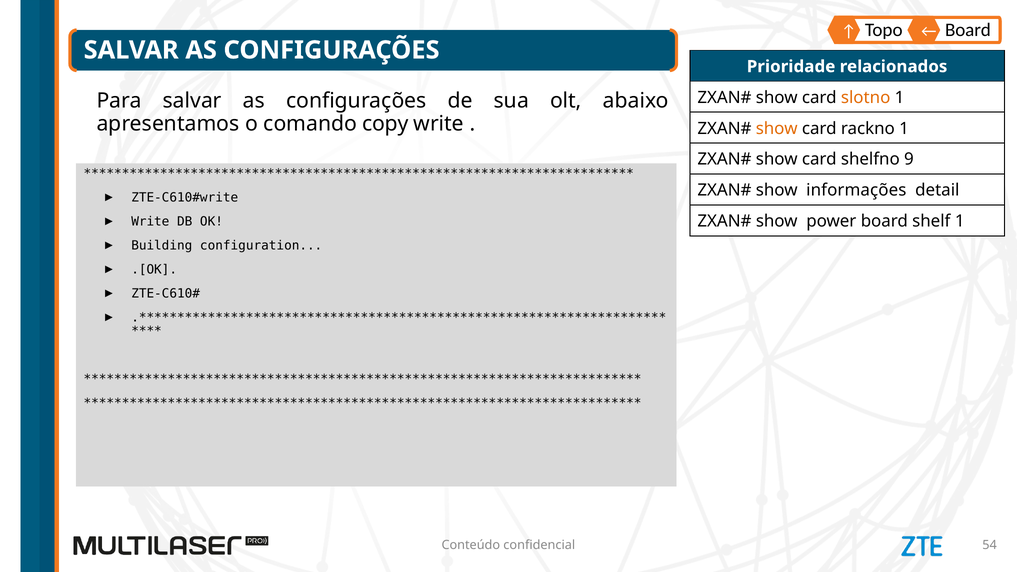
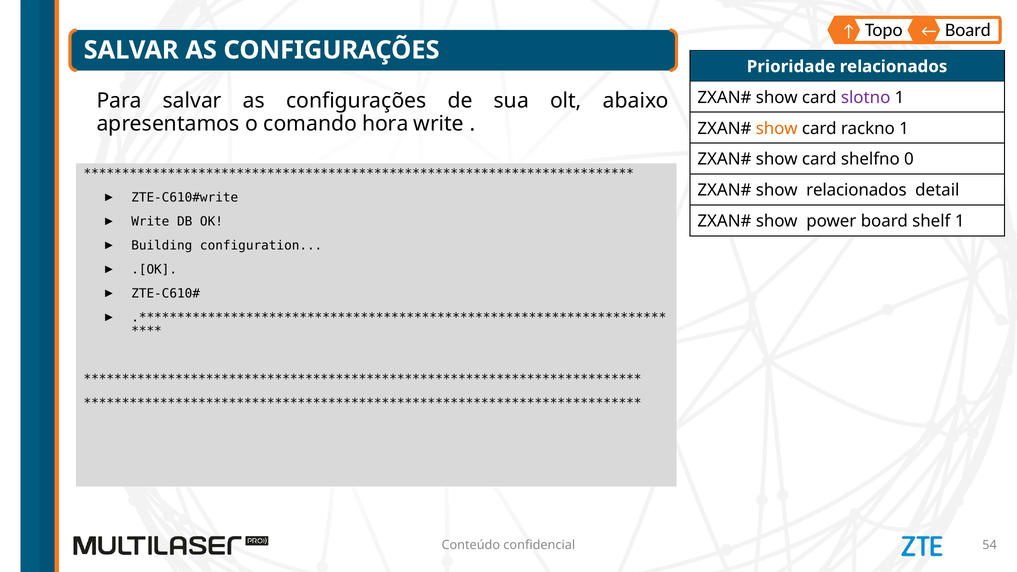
slotno colour: orange -> purple (866, 98)
copy: copy -> hora (385, 124)
9: 9 -> 0 (909, 159)
show informações: informações -> relacionados (856, 190)
